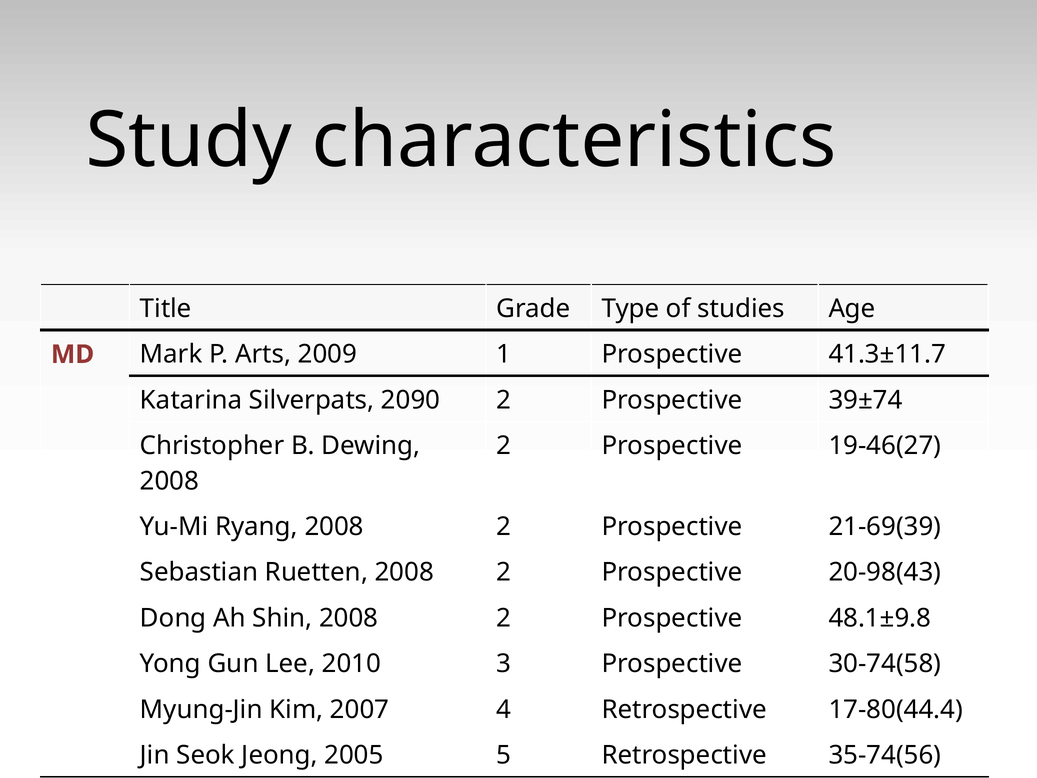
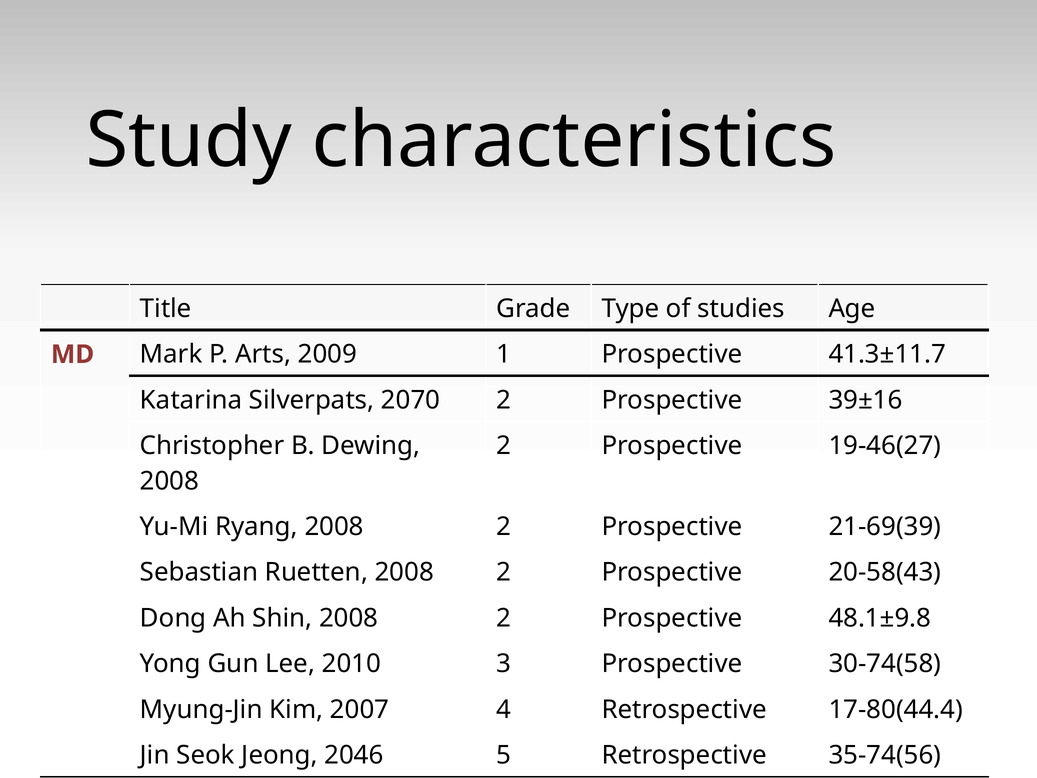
2090: 2090 -> 2070 (411, 400)
39±74: 39±74 -> 39±16 (866, 400)
20-98(43: 20-98(43 -> 20-58(43 (885, 572)
2005: 2005 -> 2046 (354, 755)
